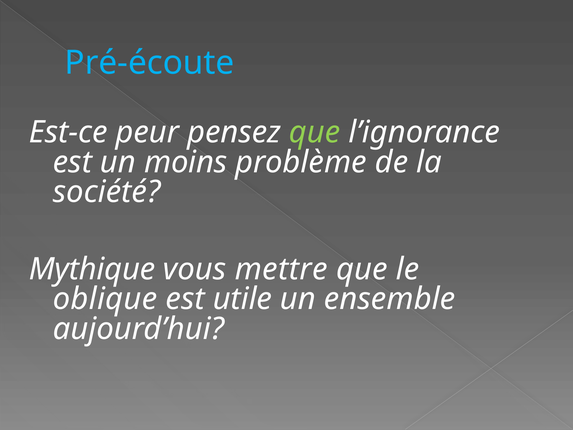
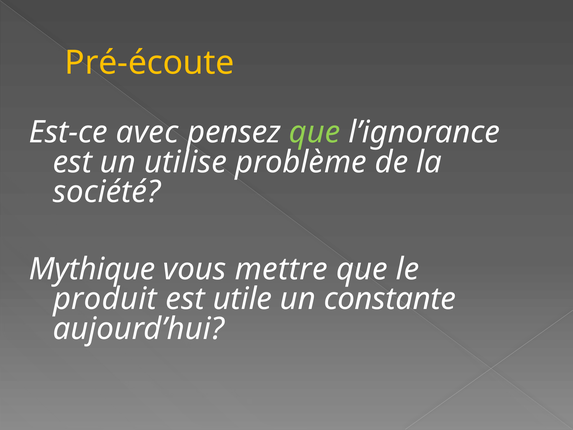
Pré-écoute colour: light blue -> yellow (149, 63)
peur: peur -> avec (147, 132)
moins: moins -> utilise (185, 162)
oblique: oblique -> produit (105, 299)
ensemble: ensemble -> constante (390, 299)
